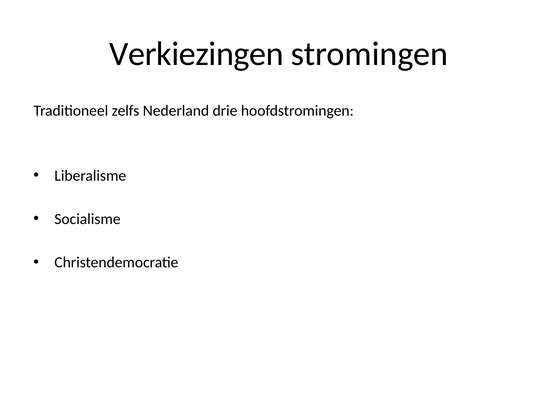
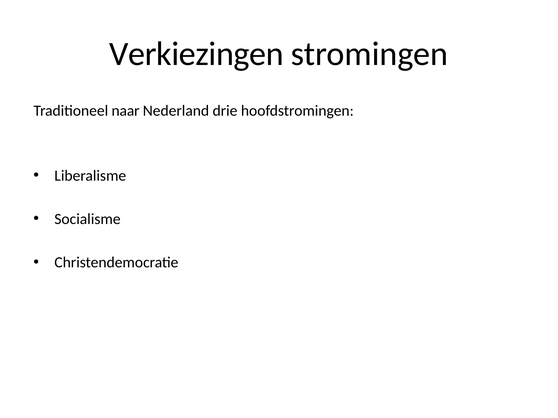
zelfs: zelfs -> naar (126, 111)
